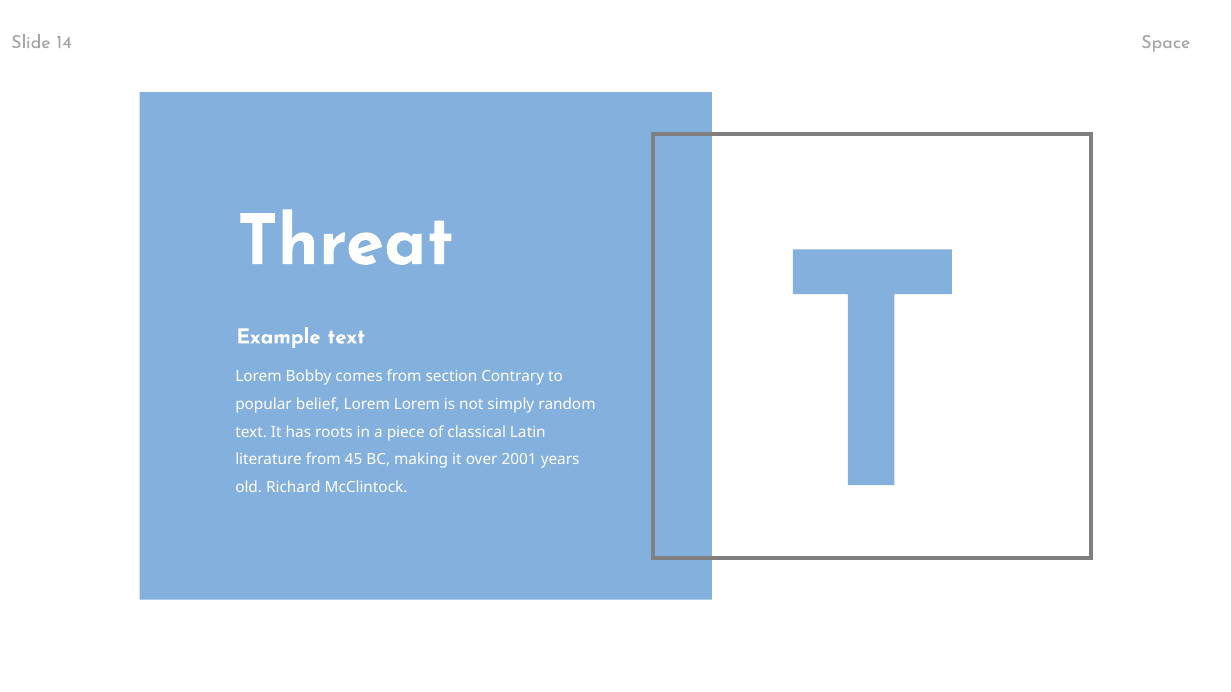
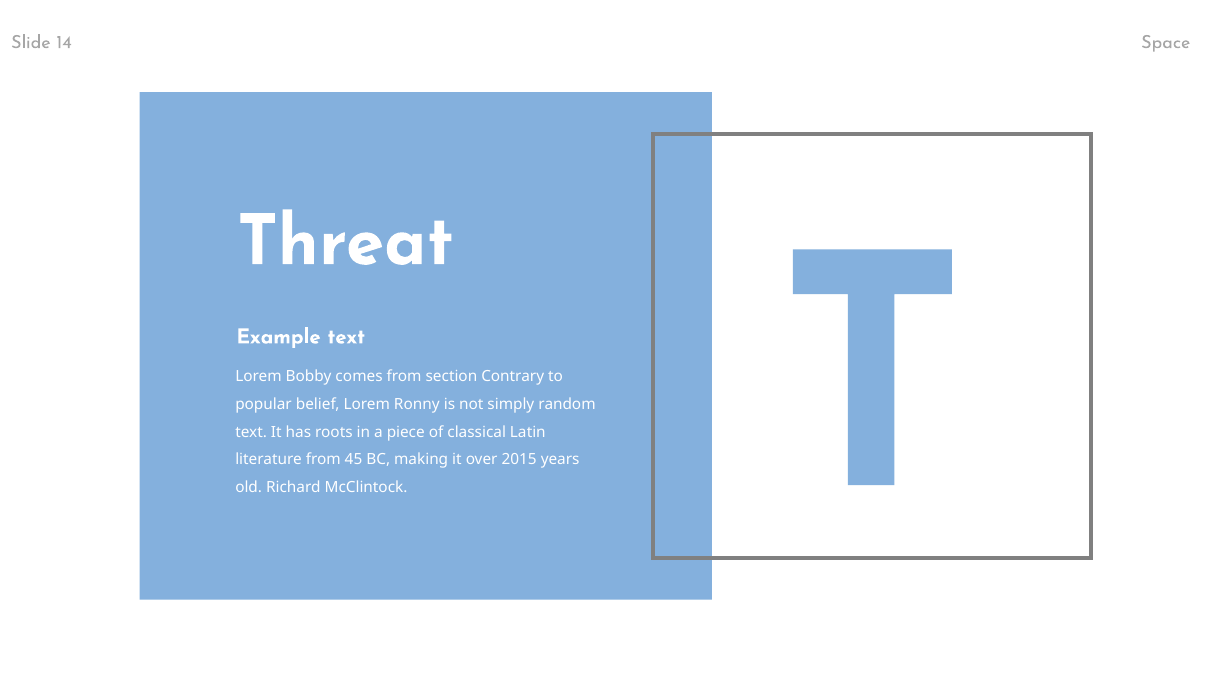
Lorem Lorem: Lorem -> Ronny (417, 405)
2001: 2001 -> 2015 (519, 460)
